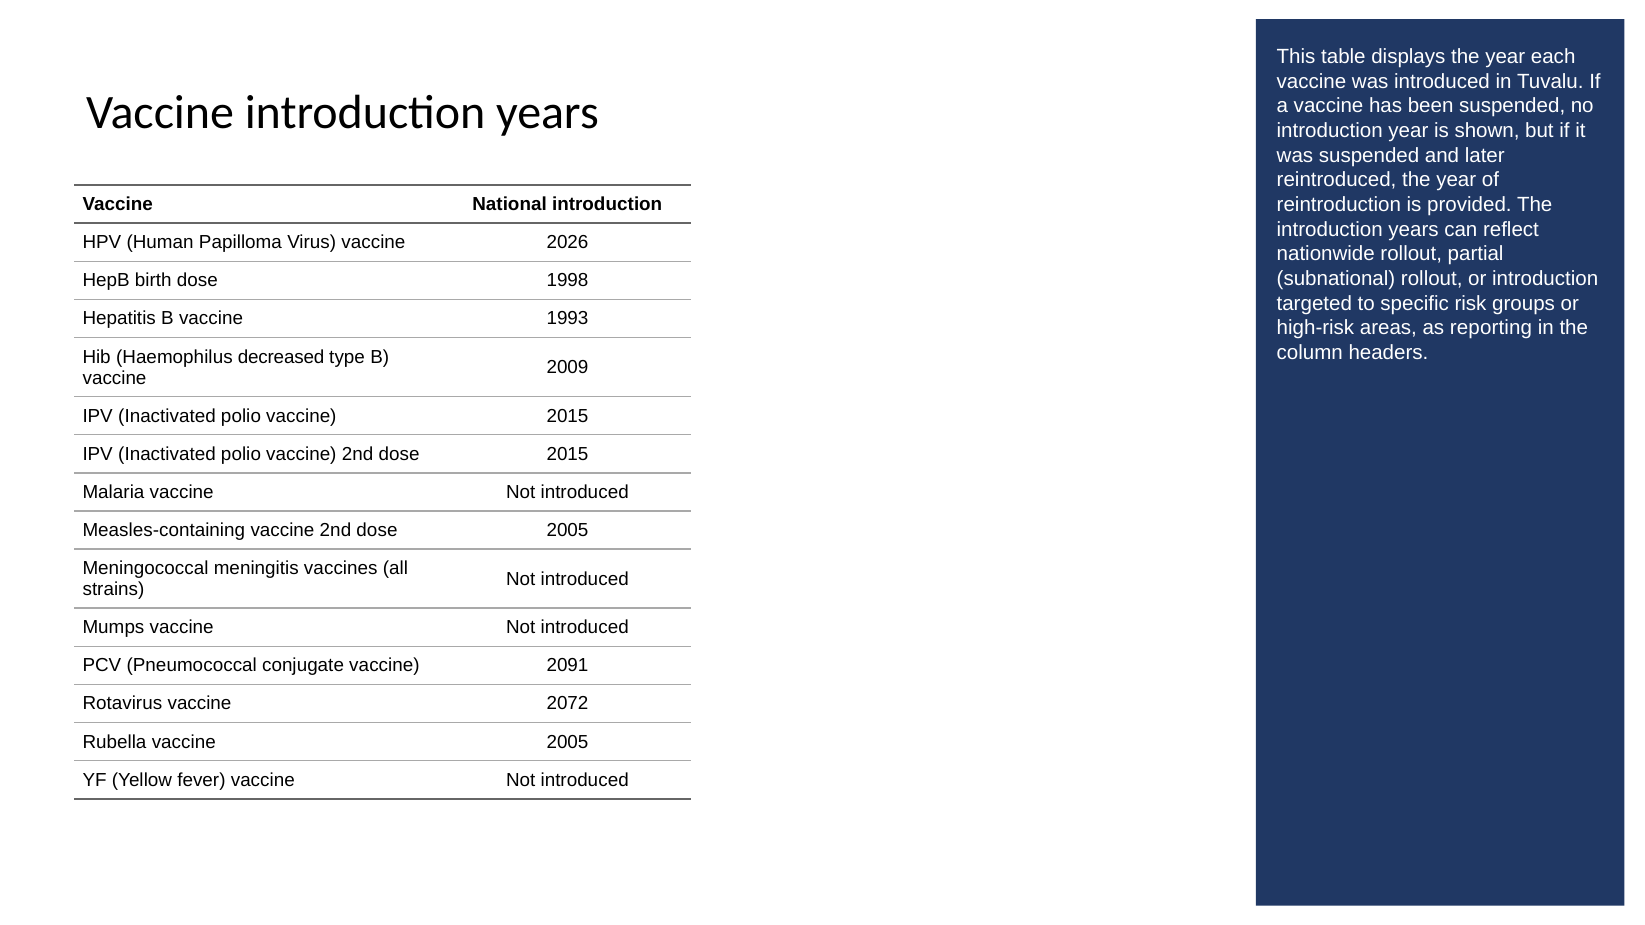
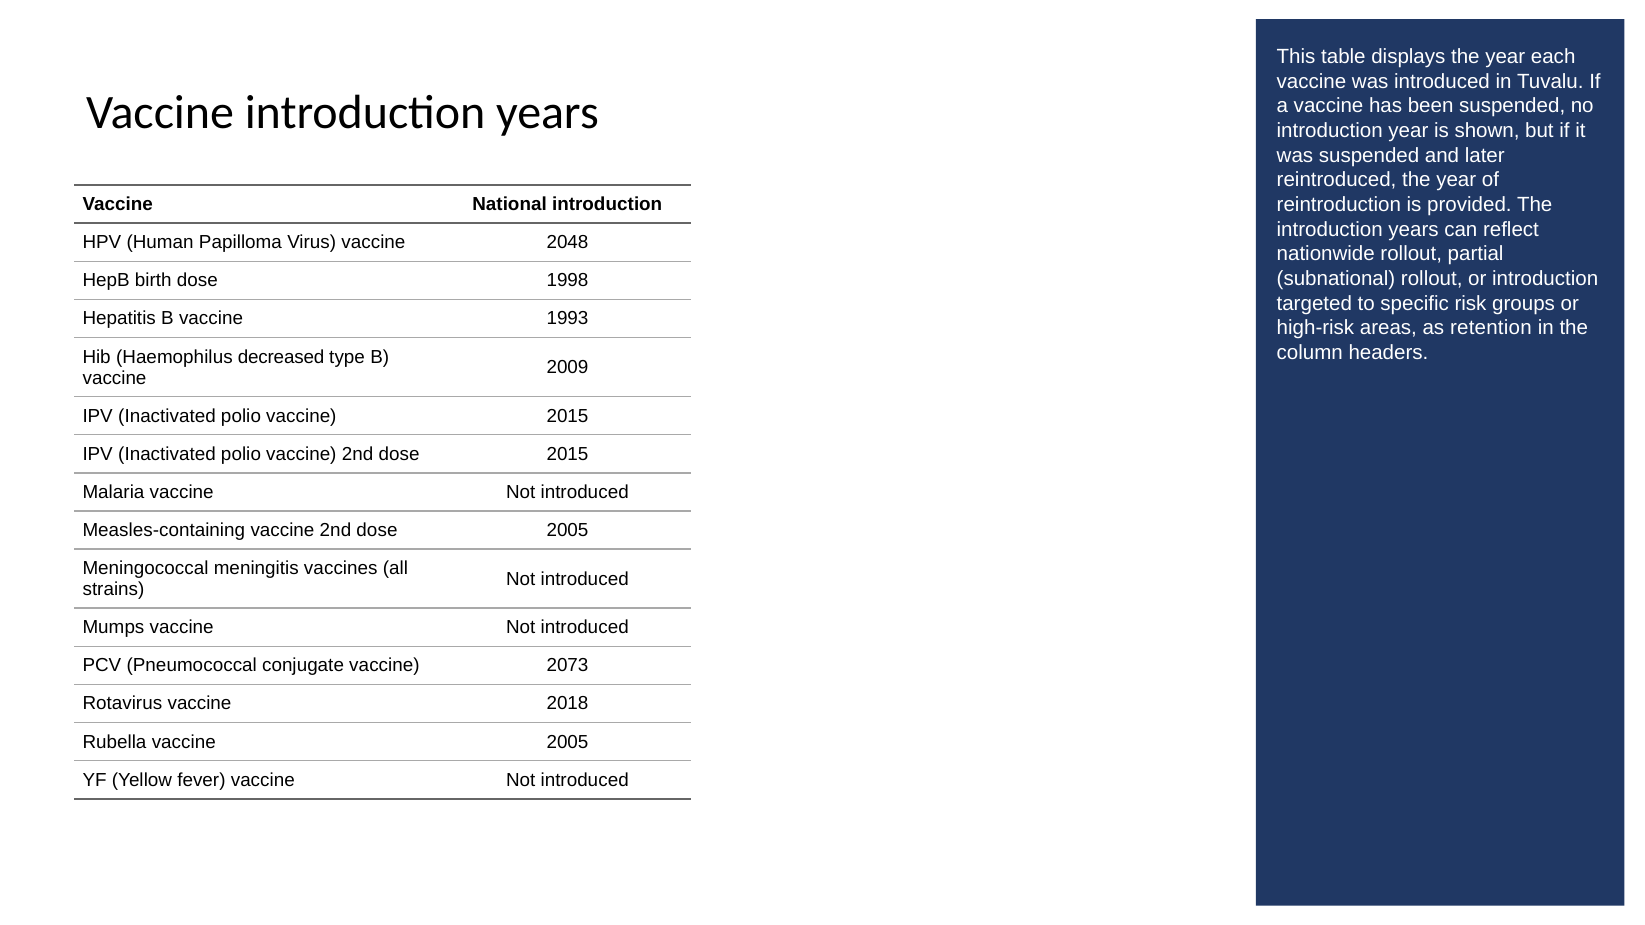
2026: 2026 -> 2048 (567, 243)
reporting: reporting -> retention (1491, 328)
2091: 2091 -> 2073 (567, 666)
2072: 2072 -> 2018 (567, 704)
